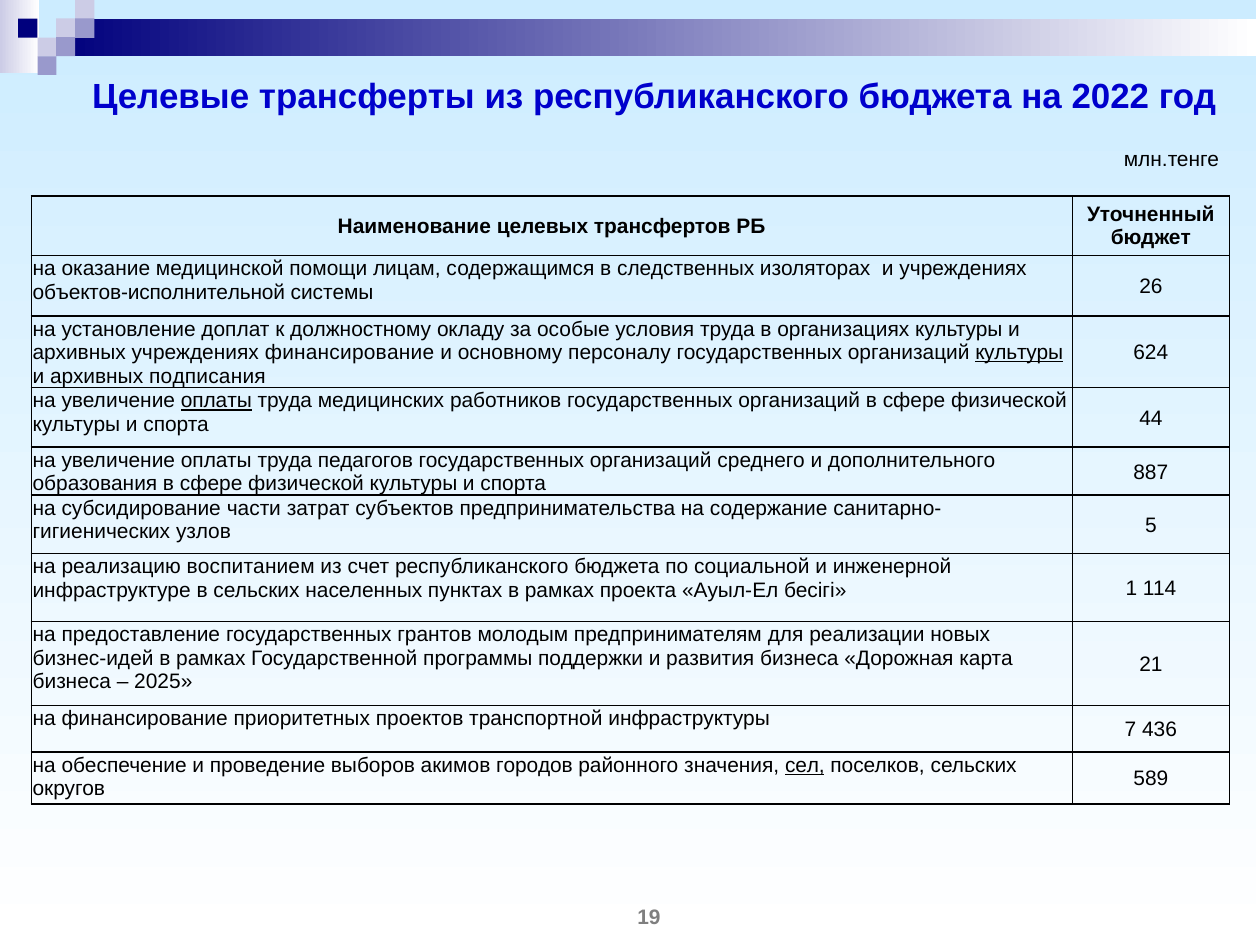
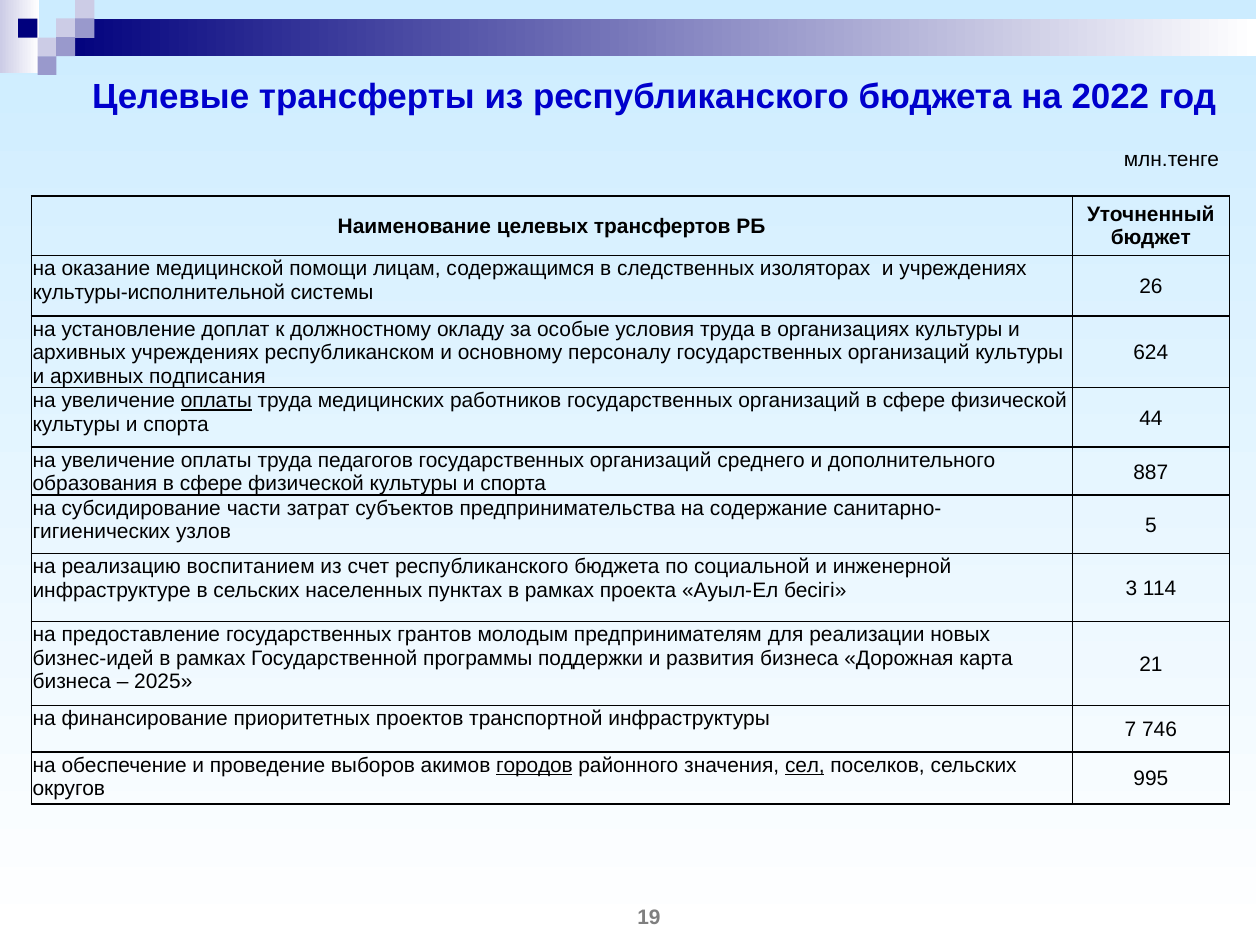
объектов-исполнительной: объектов-исполнительной -> культуры-исполнительной (159, 292)
учреждениях финансирование: финансирование -> республиканском (350, 353)
культуры underline: present -> none (1019, 353)
1: 1 -> 3 (1131, 589)
436: 436 -> 746 (1159, 730)
городов underline: none -> present (534, 765)
589: 589 -> 995 (1151, 779)
